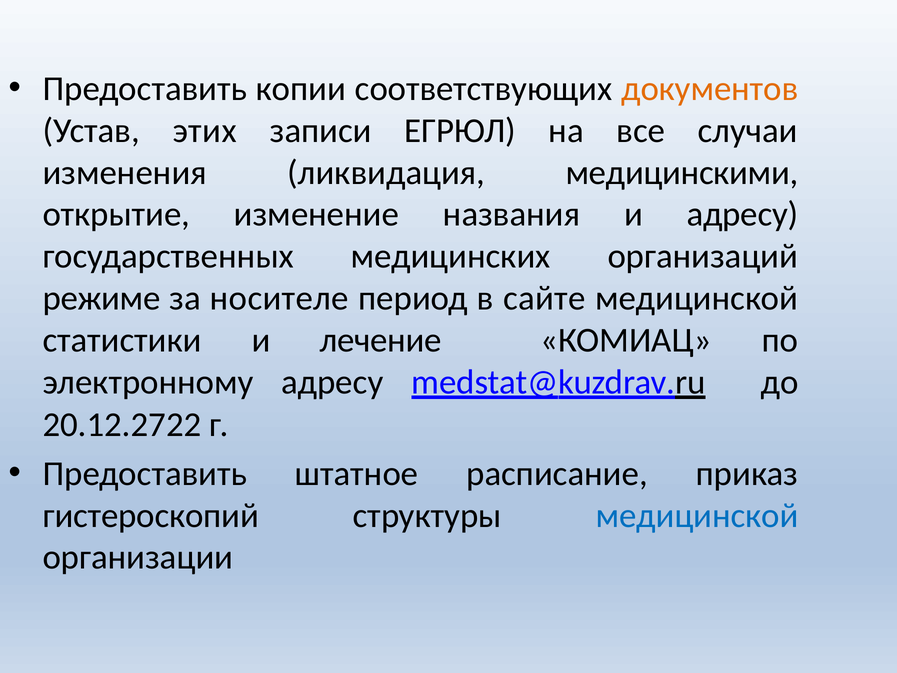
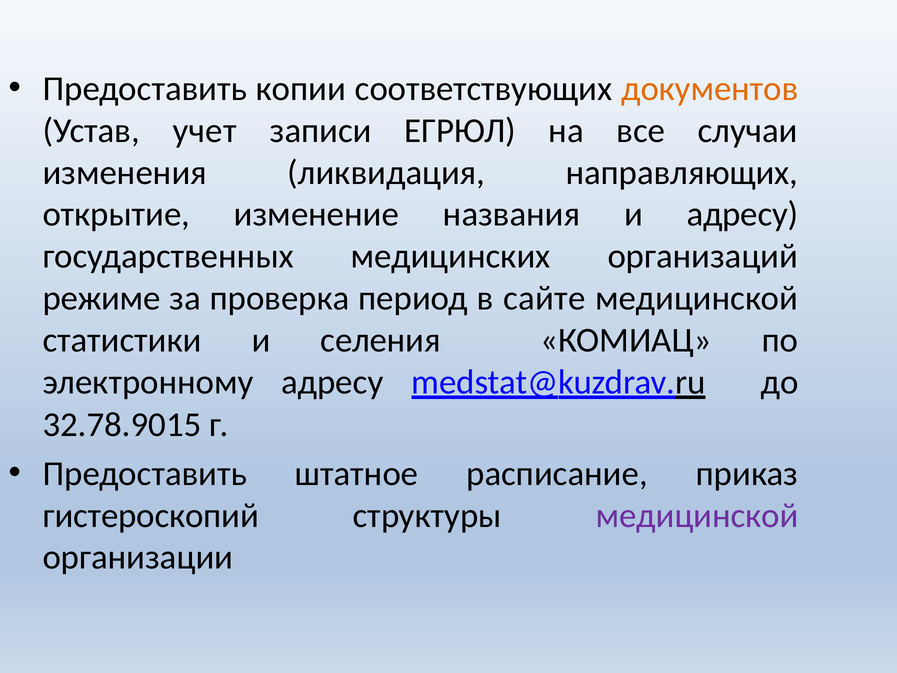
этих: этих -> учет (205, 131)
медицинскими: медицинскими -> направляющих (682, 173)
носителе: носителе -> проверка (280, 298)
лечение: лечение -> селения (381, 340)
20.12.2722: 20.12.2722 -> 32.78.9015 (122, 425)
медицинской colour: blue -> purple (697, 515)
